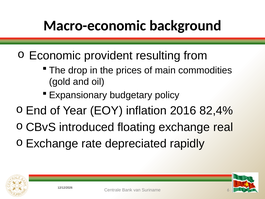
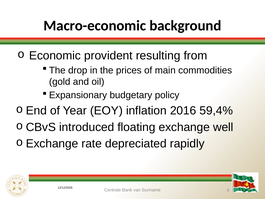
82,4%: 82,4% -> 59,4% (216, 110)
real: real -> well (223, 127)
